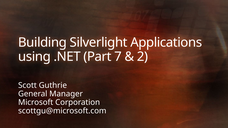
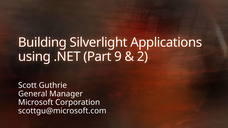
7: 7 -> 9 (118, 57)
